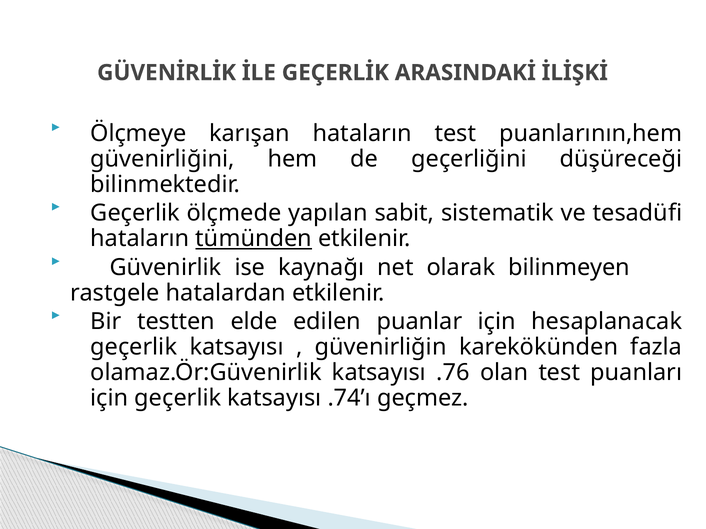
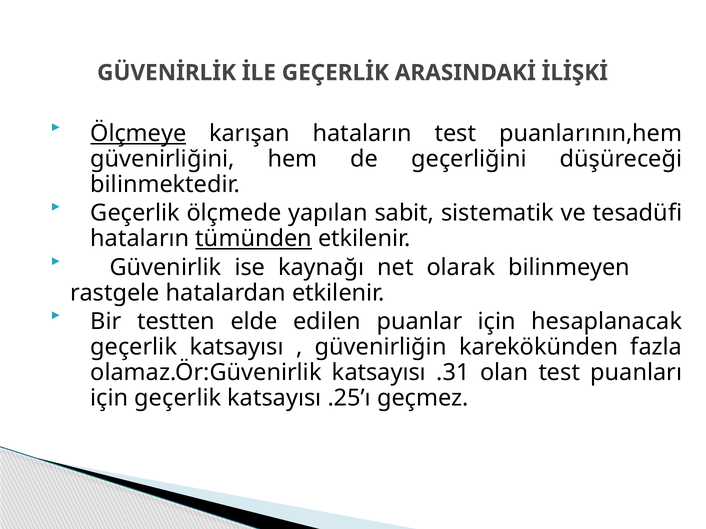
Ölçmeye underline: none -> present (138, 134)
.76: .76 -> .31 (453, 373)
.74’ı: .74’ı -> .25’ı (349, 398)
